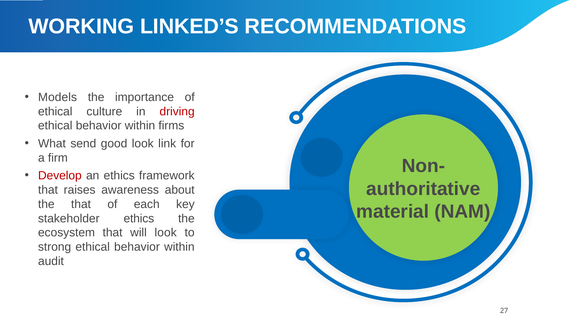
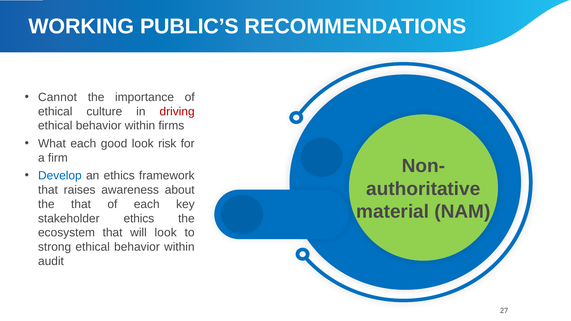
LINKED’S: LINKED’S -> PUBLIC’S (189, 27)
Models: Models -> Cannot (58, 97)
What send: send -> each (83, 144)
link: link -> risk (167, 144)
Develop colour: red -> blue (60, 176)
